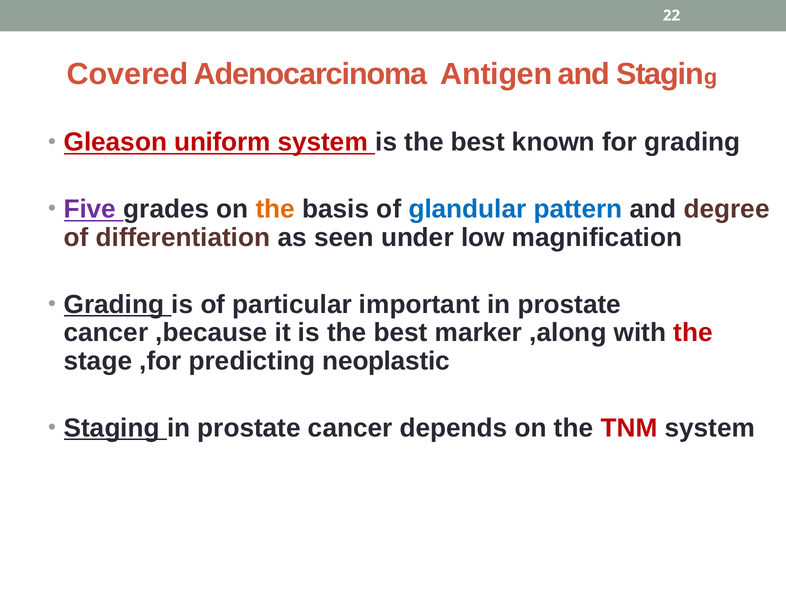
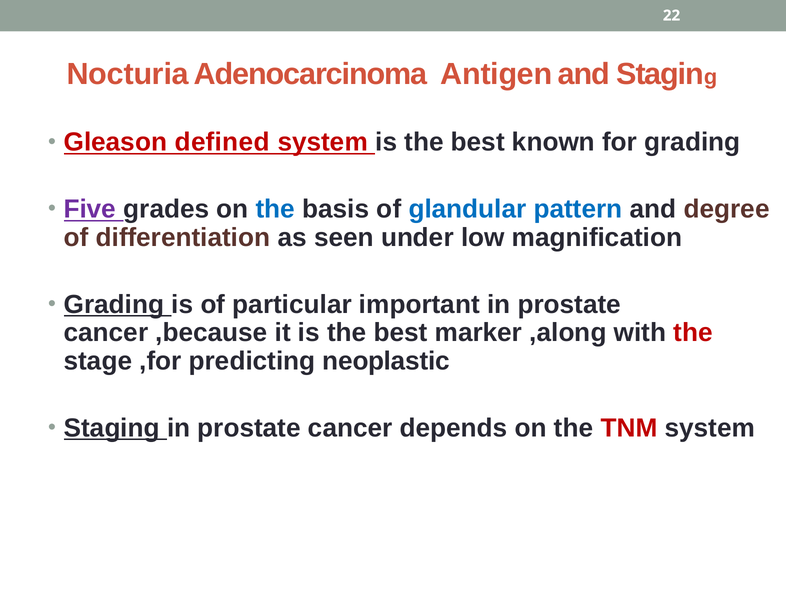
Covered: Covered -> Nocturia (128, 74)
uniform: uniform -> defined (222, 142)
the colour: orange -> blue (275, 209)
